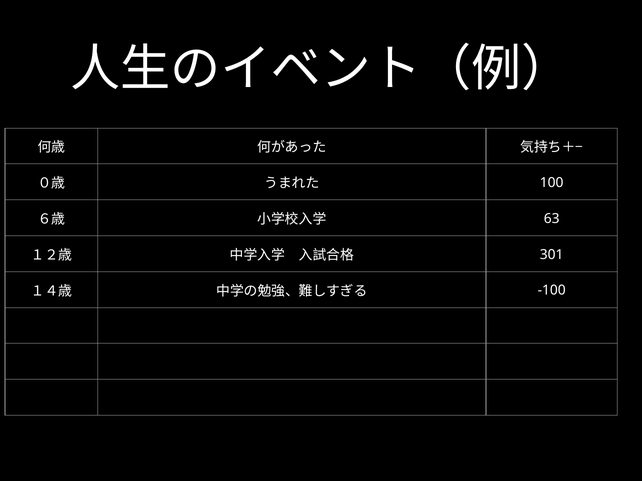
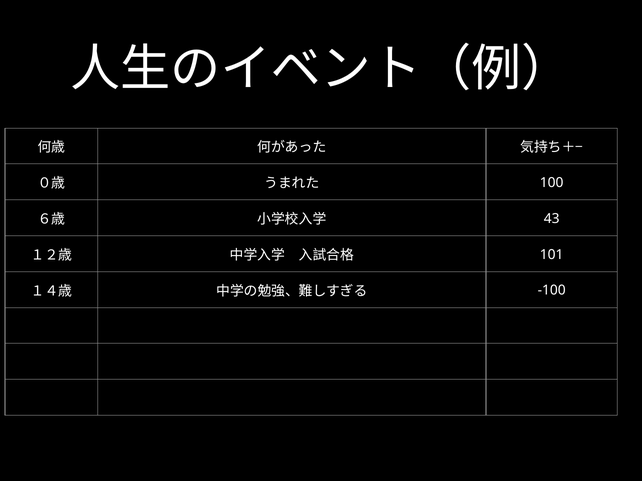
63: 63 -> 43 (552, 219)
301: 301 -> 101 (552, 255)
